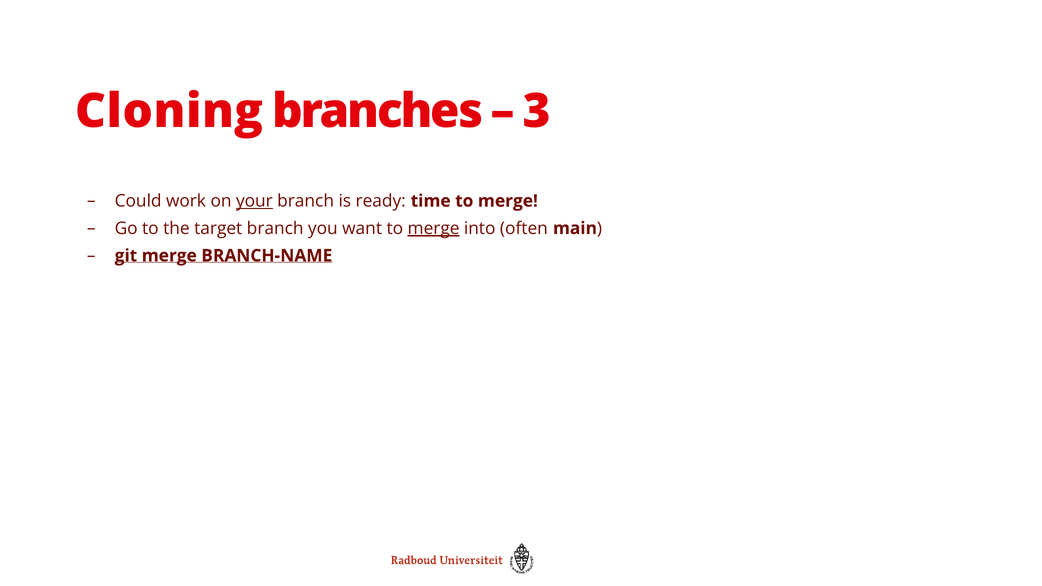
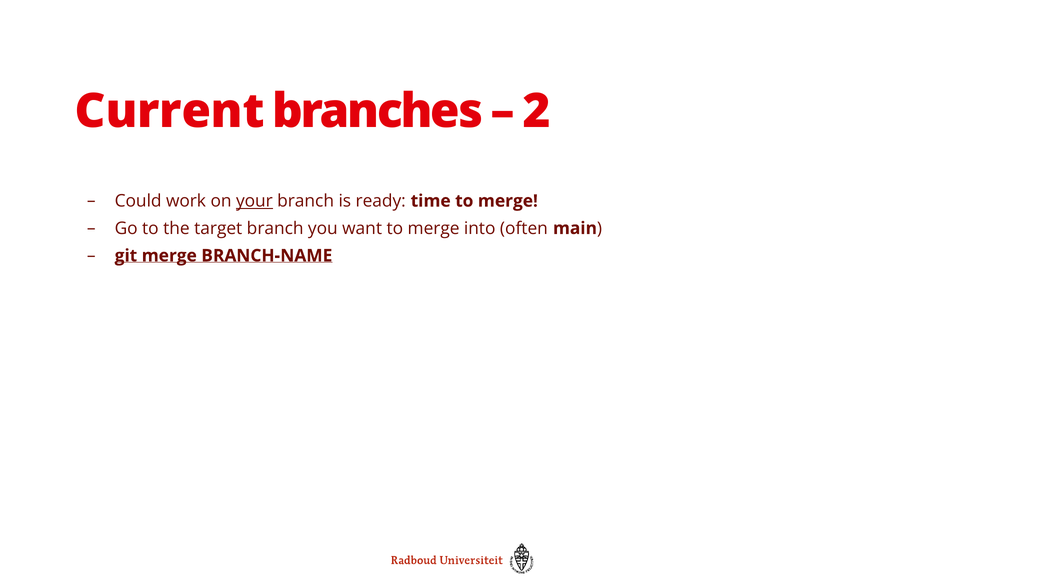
Cloning: Cloning -> Current (170, 112)
3: 3 -> 2 (537, 112)
merge underline: present -> none (434, 228)
